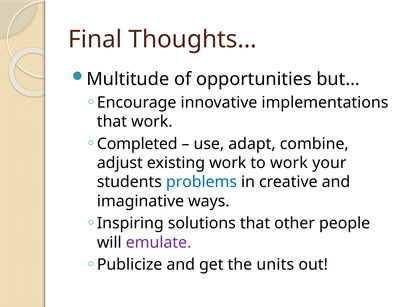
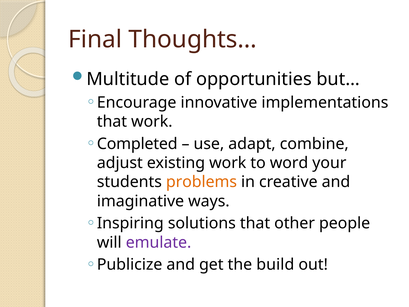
to work: work -> word (289, 163)
problems colour: blue -> orange (201, 182)
units: units -> build (275, 265)
